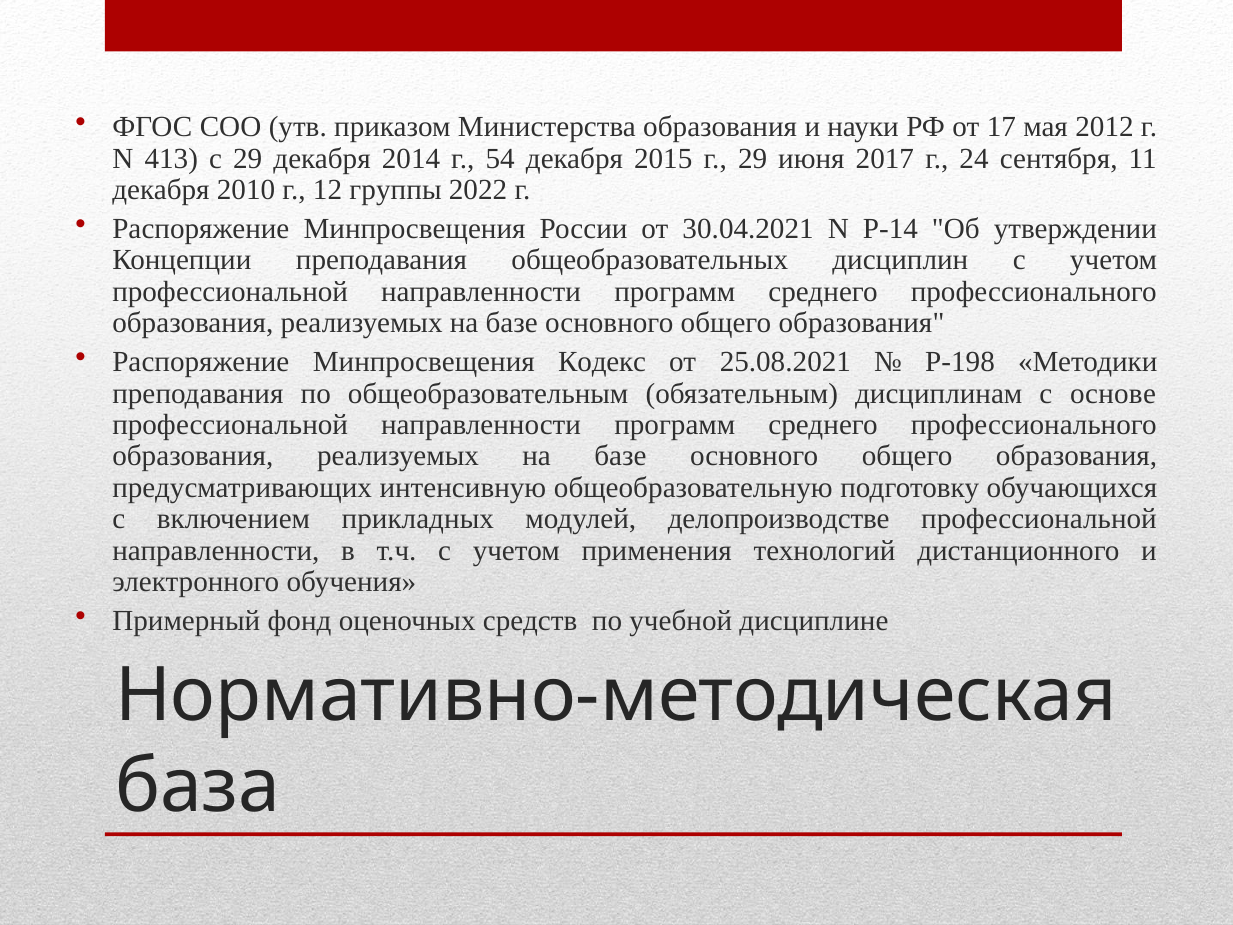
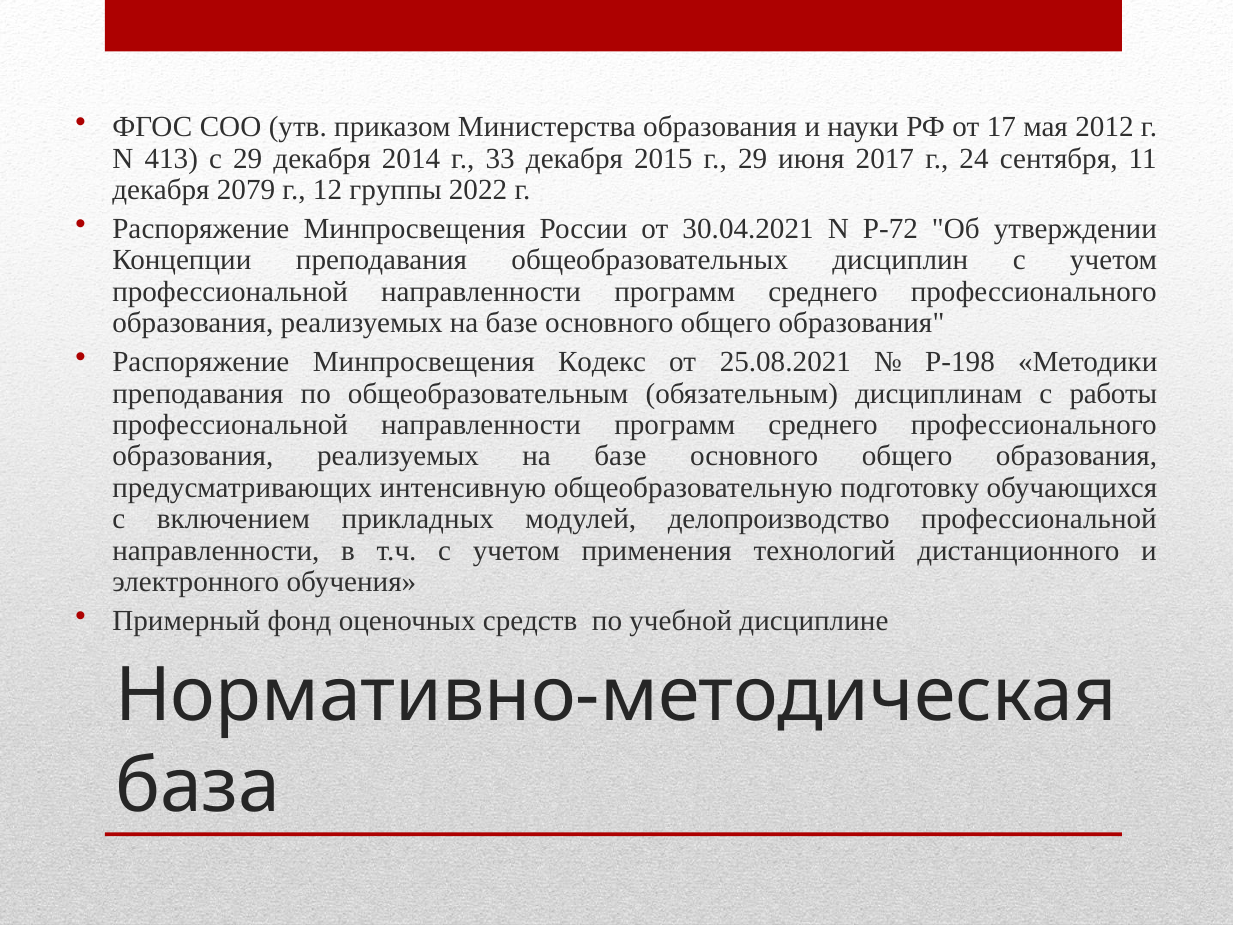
54: 54 -> 33 (500, 158)
2010: 2010 -> 2079 (246, 190)
Р-14: Р-14 -> Р-72 (890, 229)
основе: основе -> работы (1113, 393)
делопроизводстве: делопроизводстве -> делопроизводство (779, 519)
